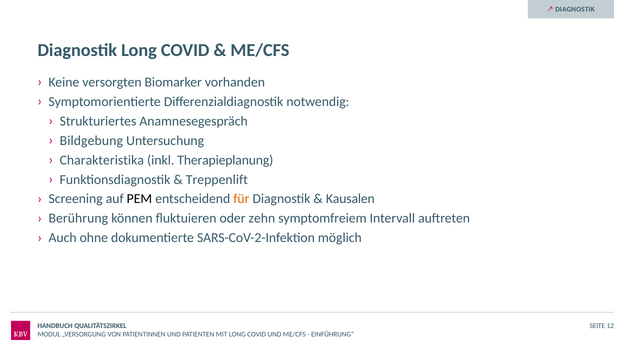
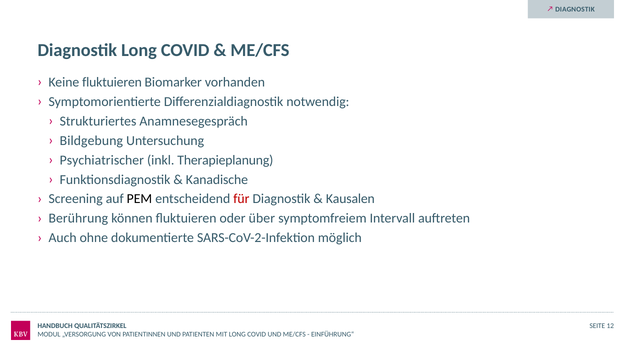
Keine versorgten: versorgten -> fluktuieren (112, 82)
Charakteristika: Charakteristika -> Psychiatrischer (102, 160)
Treppenlift: Treppenlift -> Kanadische (217, 180)
für colour: orange -> red (241, 199)
zehn: zehn -> über (262, 219)
